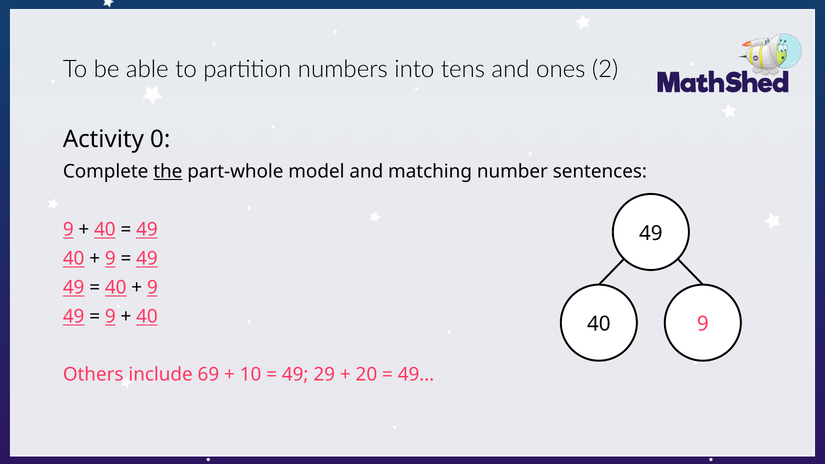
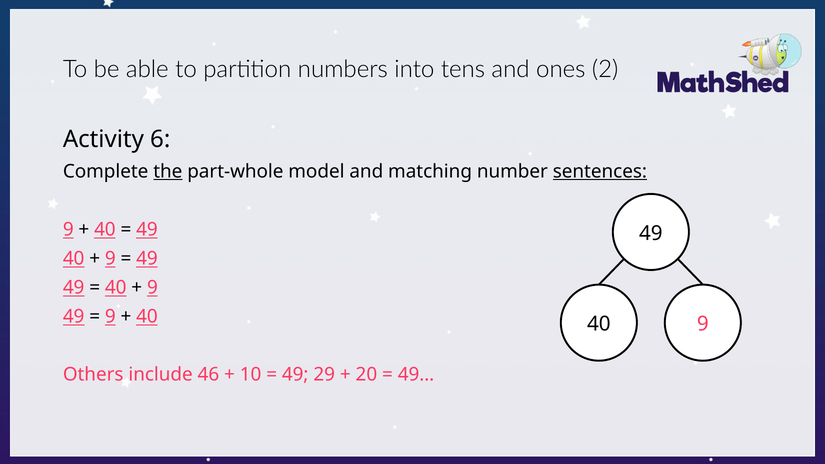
0: 0 -> 6 (160, 139)
sentences underline: none -> present (600, 171)
69: 69 -> 46 (208, 374)
